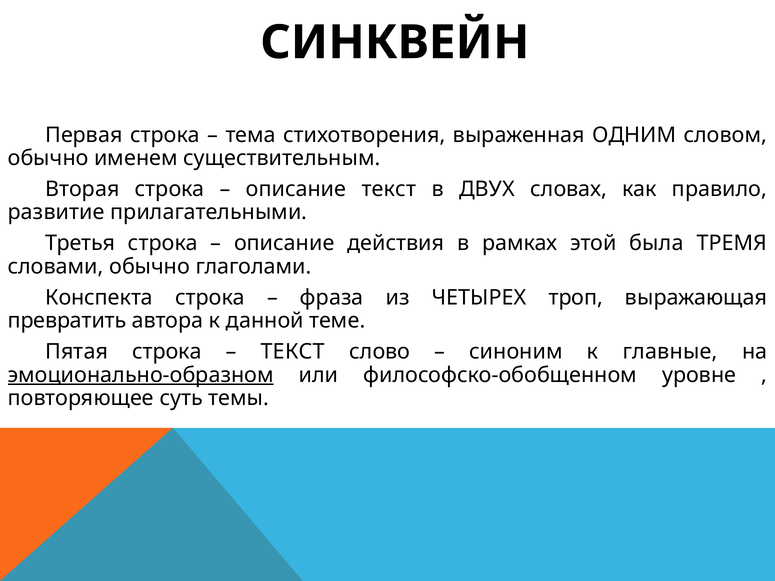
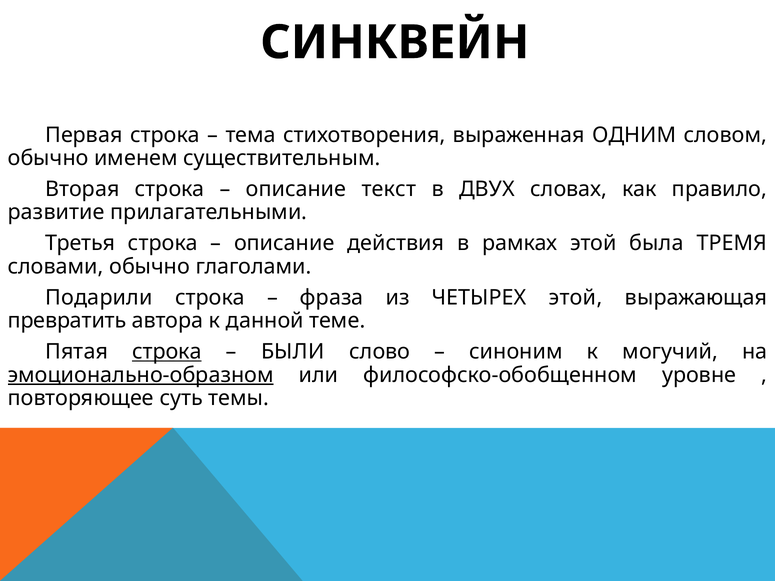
Конспекта: Конспекта -> Подарили (99, 298)
ЧЕТЫРЕХ троп: троп -> этой (576, 298)
строка underline: none -> present (167, 352)
ТЕКСТ: ТЕКСТ -> БЫЛИ (293, 352)
главные: главные -> могучий (670, 352)
